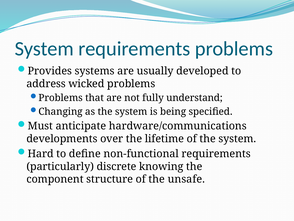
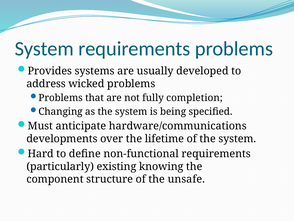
understand: understand -> completion (194, 98)
discrete: discrete -> existing (117, 166)
